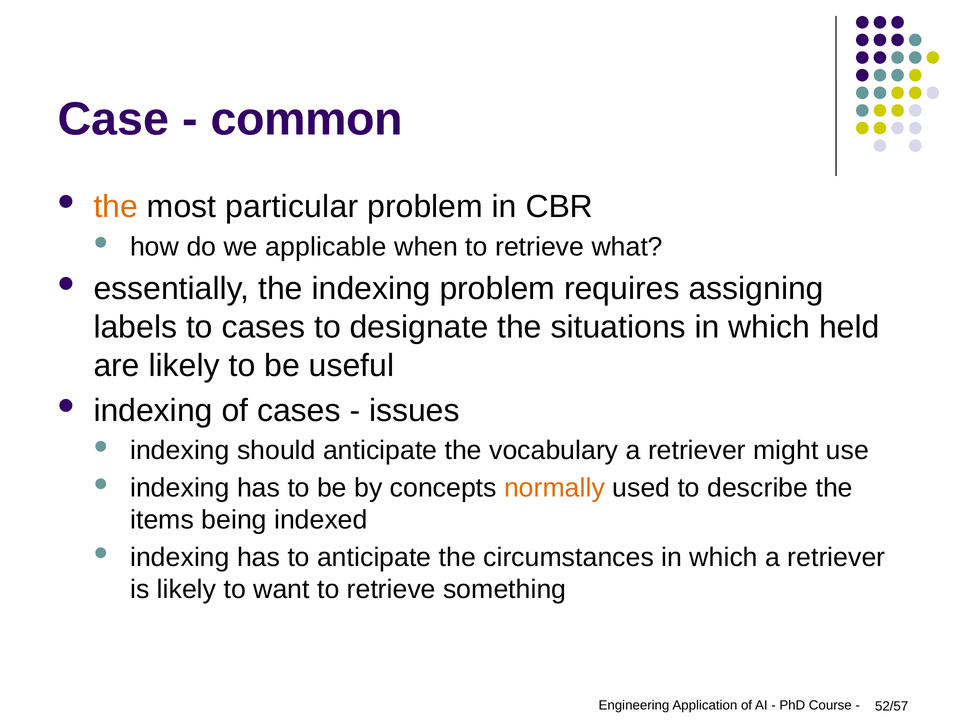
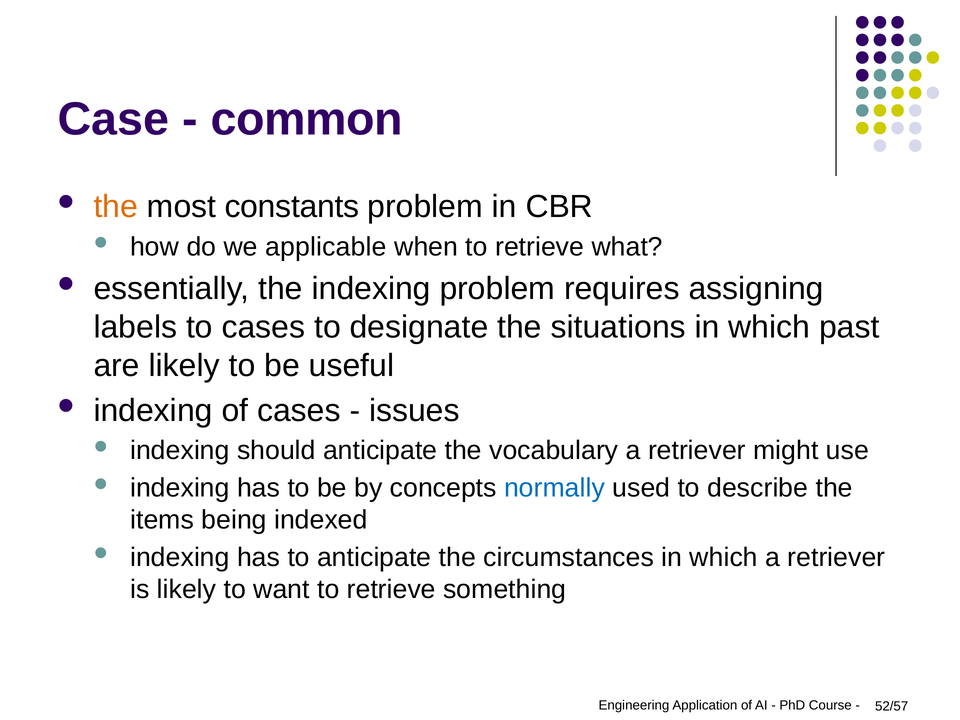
particular: particular -> constants (292, 207)
held: held -> past (849, 327)
normally colour: orange -> blue (555, 488)
